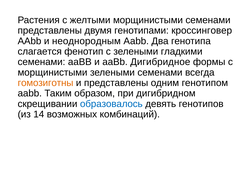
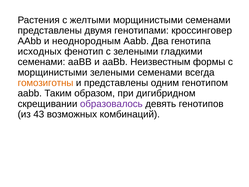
слагается: слагается -> исходных (40, 51)
Дигибридное: Дигибридное -> Неизвестным (160, 62)
образовалось colour: blue -> purple (111, 104)
14: 14 -> 43 (39, 114)
